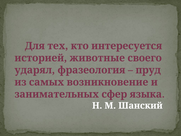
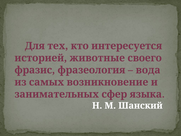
ударял: ударял -> фразис (35, 70)
пруд: пруд -> вода (148, 70)
